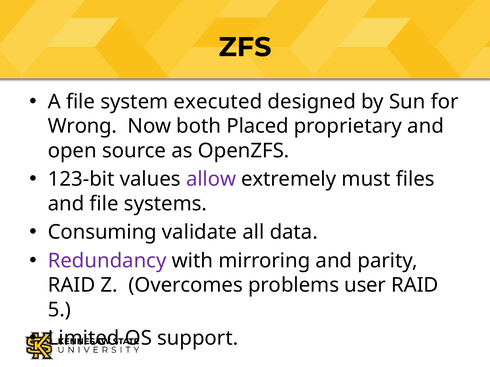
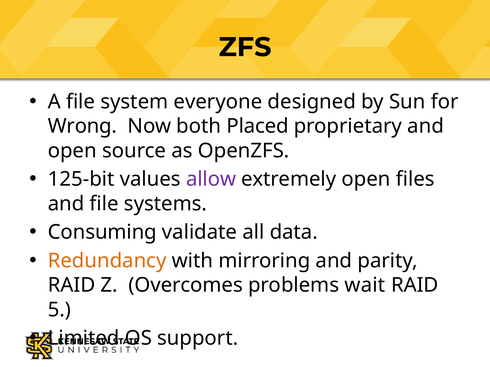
executed: executed -> everyone (218, 102)
123-bit: 123-bit -> 125-bit (81, 179)
extremely must: must -> open (366, 179)
Redundancy colour: purple -> orange (107, 261)
user: user -> wait (365, 286)
